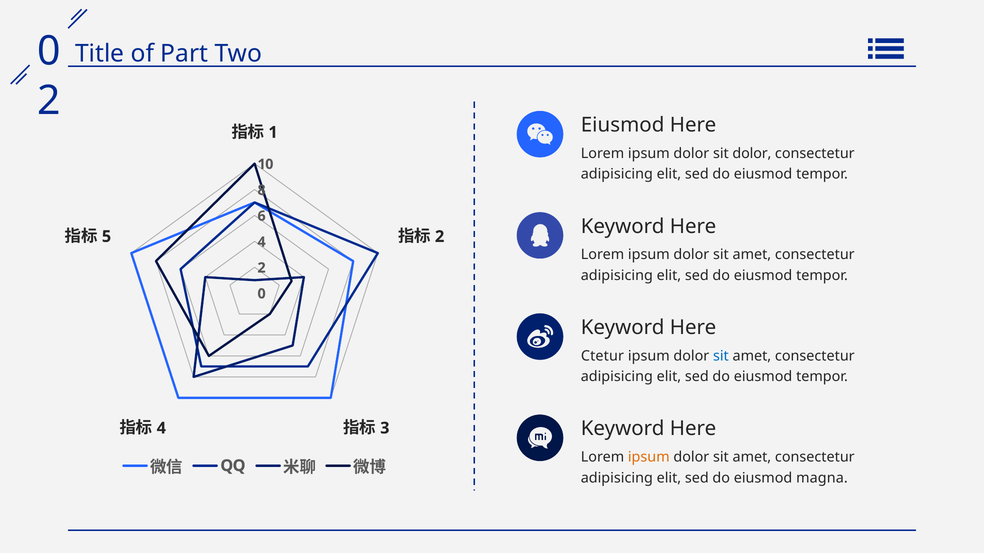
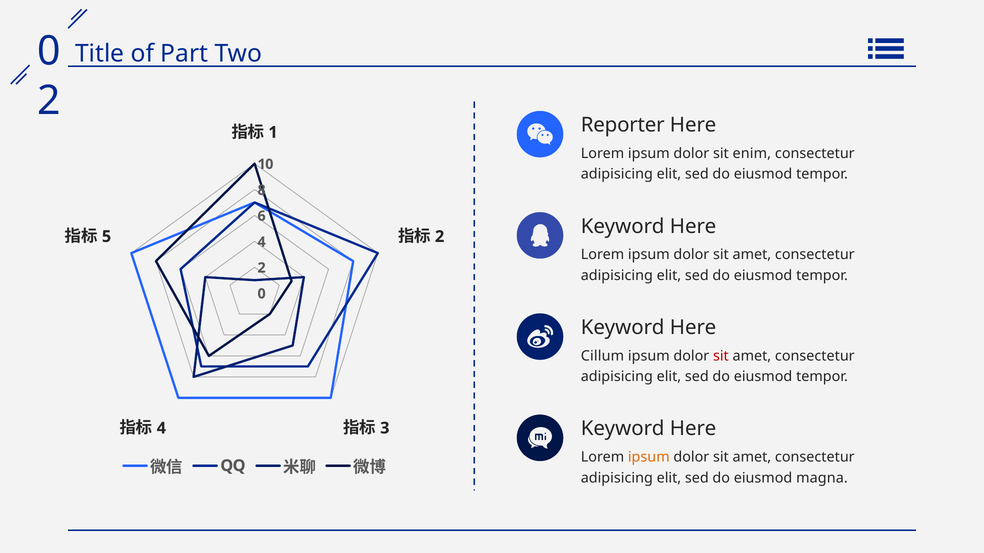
Eiusmod: Eiusmod -> Reporter (623, 125)
sit dolor: dolor -> enim (752, 154)
Ctetur: Ctetur -> Cillum (602, 356)
sit colour: blue -> red (721, 356)
